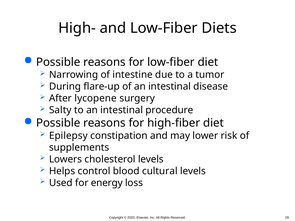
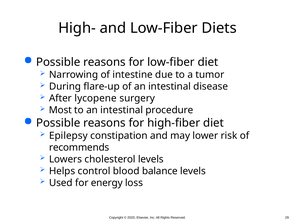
Salty: Salty -> Most (60, 110)
supplements: supplements -> recommends (79, 148)
cultural: cultural -> balance (160, 171)
